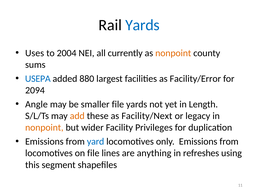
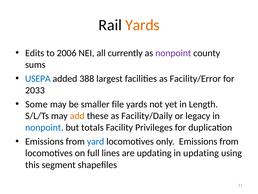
Yards colour: blue -> orange (143, 25)
Uses: Uses -> Edits (35, 53)
2004: 2004 -> 2006 (67, 53)
nonpoint colour: orange -> purple (173, 53)
880: 880 -> 388 (87, 78)
2094: 2094 -> 2033 (35, 90)
Angle: Angle -> Some (36, 104)
Facility/Next: Facility/Next -> Facility/Daily (147, 116)
nonpoint colour: orange -> blue (44, 127)
wider: wider -> totals (92, 127)
on file: file -> full (93, 153)
are anything: anything -> updating (154, 153)
in refreshes: refreshes -> updating (201, 153)
